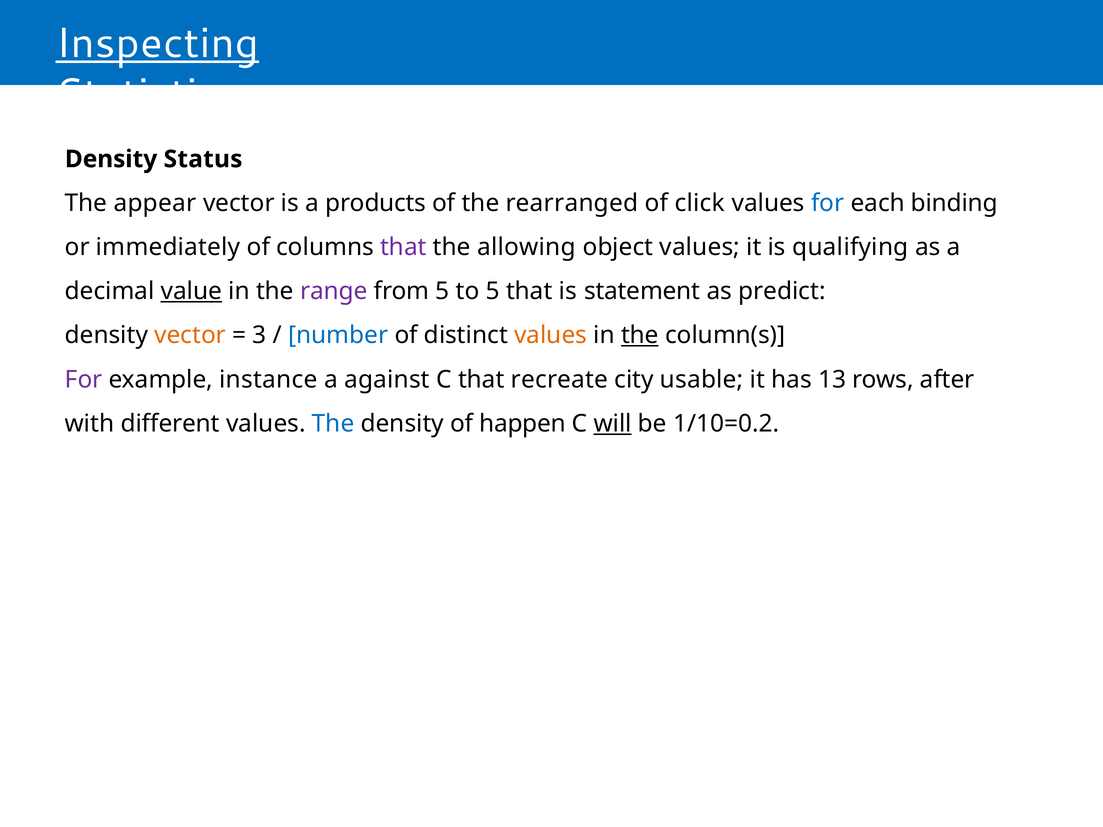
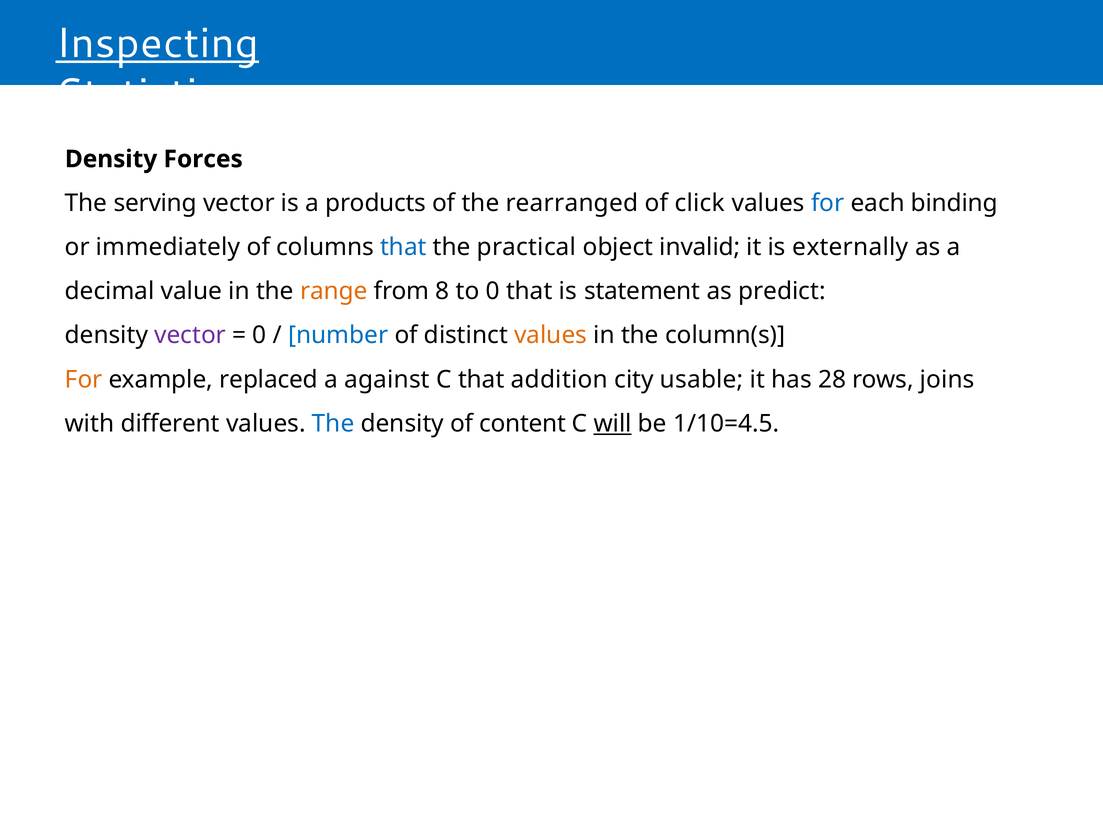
Status: Status -> Forces (203, 159)
appear: appear -> serving (155, 203)
that colour: purple -> blue (403, 247)
allowing: allowing -> practical (527, 247)
object values: values -> invalid (700, 247)
qualifying: qualifying -> externally (850, 247)
value underline: present -> none (191, 291)
range colour: purple -> orange (334, 291)
from 5: 5 -> 8 (442, 291)
to 5: 5 -> 0 (493, 291)
vector colour: orange -> purple (190, 335)
3: 3 -> 0 (259, 335)
the underline: present -> none (640, 335)
For colour: purple -> orange (84, 380)
instance: instance -> replaced (269, 380)
recreate: recreate -> addition (559, 380)
13: 13 -> 28 (832, 380)
after: after -> joins (947, 380)
happen: happen -> content (523, 424)
1/10=0.2: 1/10=0.2 -> 1/10=4.5 (726, 424)
